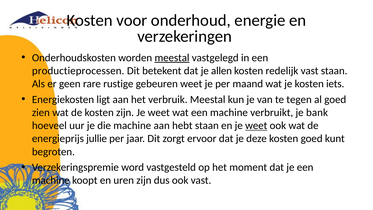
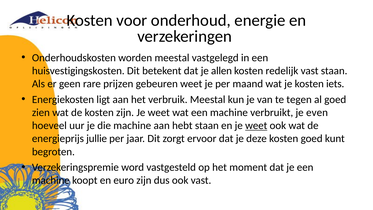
meestal underline: present -> none (172, 58)
productieprocessen: productieprocessen -> huisvestigingskosten (78, 71)
rustige: rustige -> prijzen (118, 84)
bank: bank -> even (317, 112)
uren: uren -> euro (124, 180)
